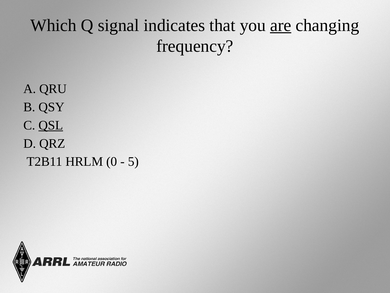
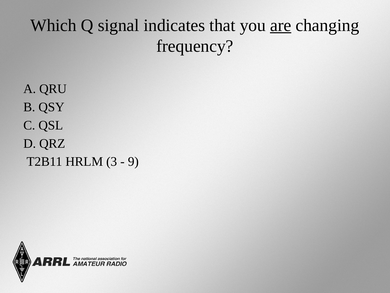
QSL underline: present -> none (51, 125)
0: 0 -> 3 (112, 161)
5: 5 -> 9 (133, 161)
